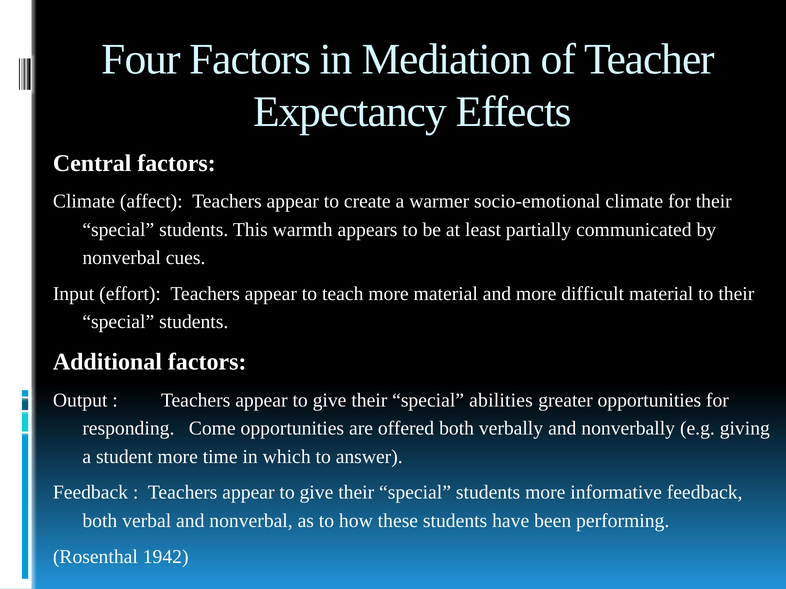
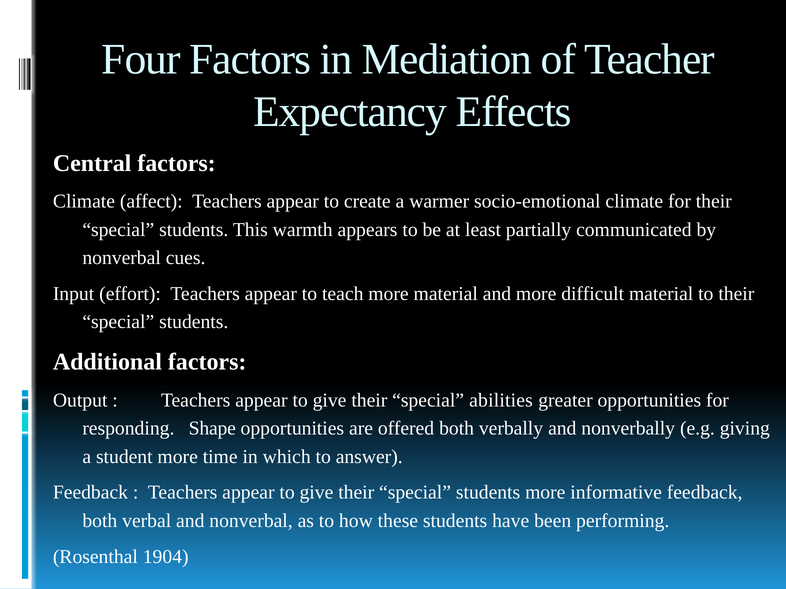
Come: Come -> Shape (212, 429)
1942: 1942 -> 1904 (166, 557)
